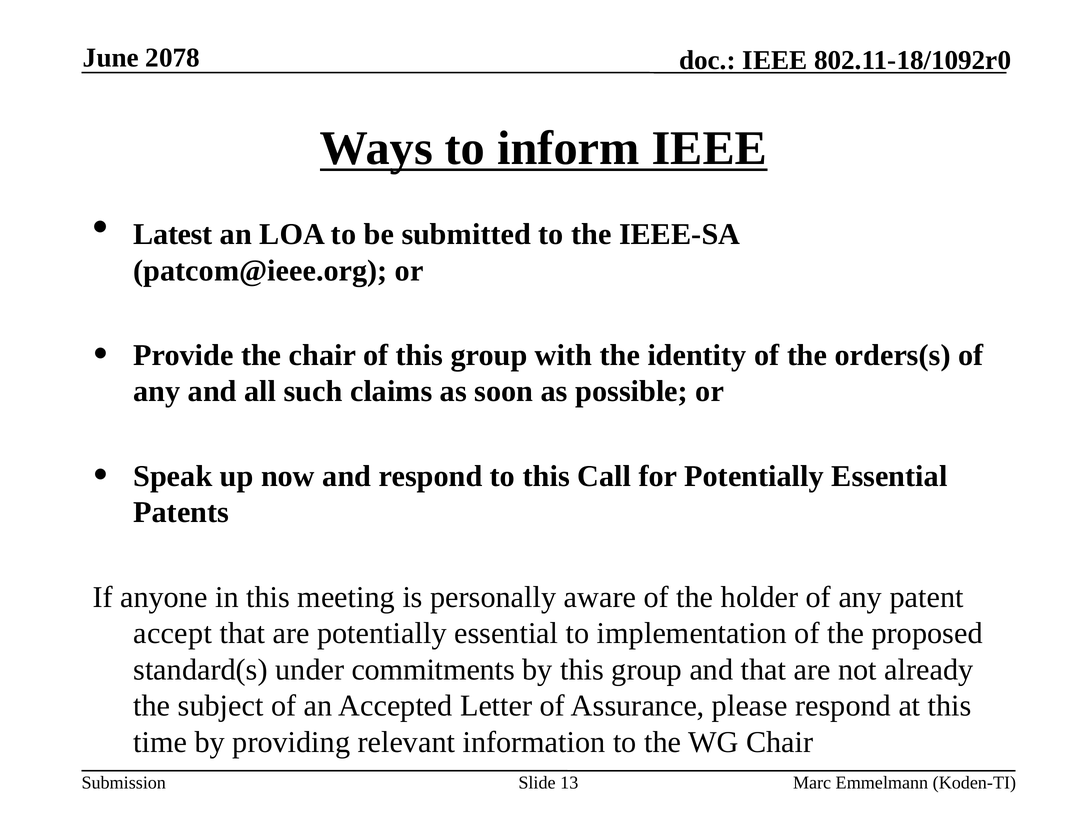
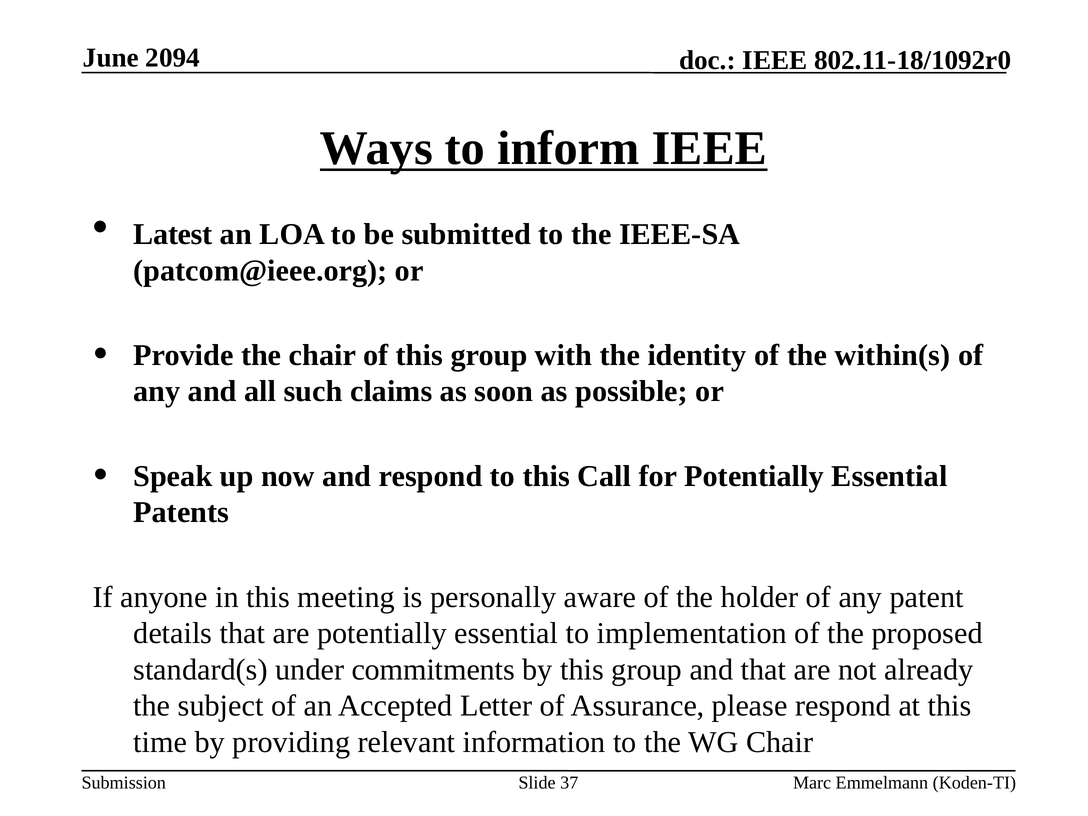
2078: 2078 -> 2094 (173, 58)
orders(s: orders(s -> within(s (893, 355)
accept: accept -> details (173, 633)
13: 13 -> 37 (569, 783)
